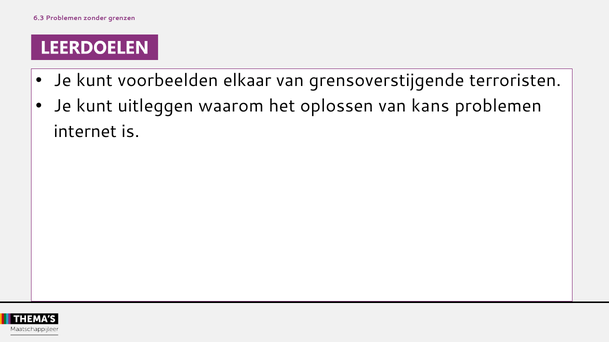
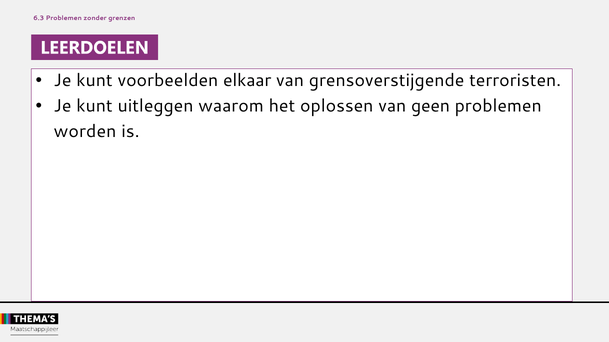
kans: kans -> geen (431, 106)
internet: internet -> worden (85, 132)
